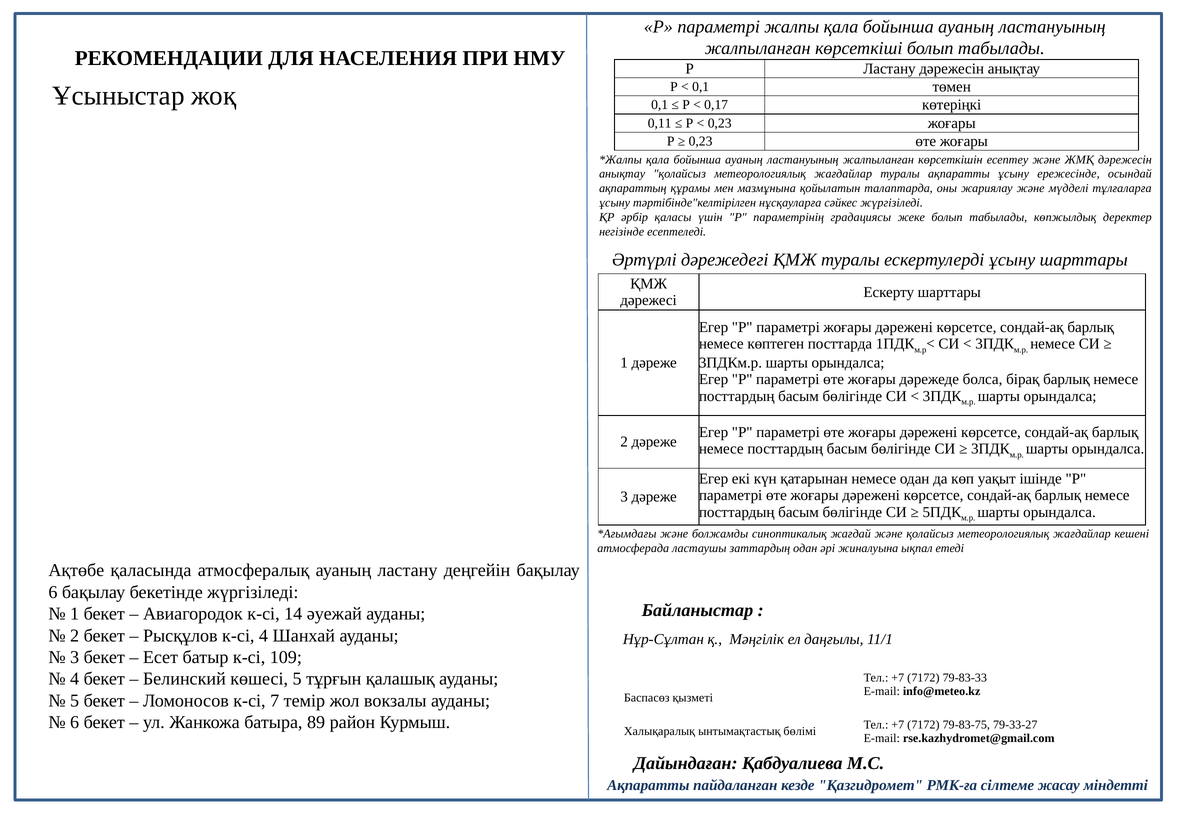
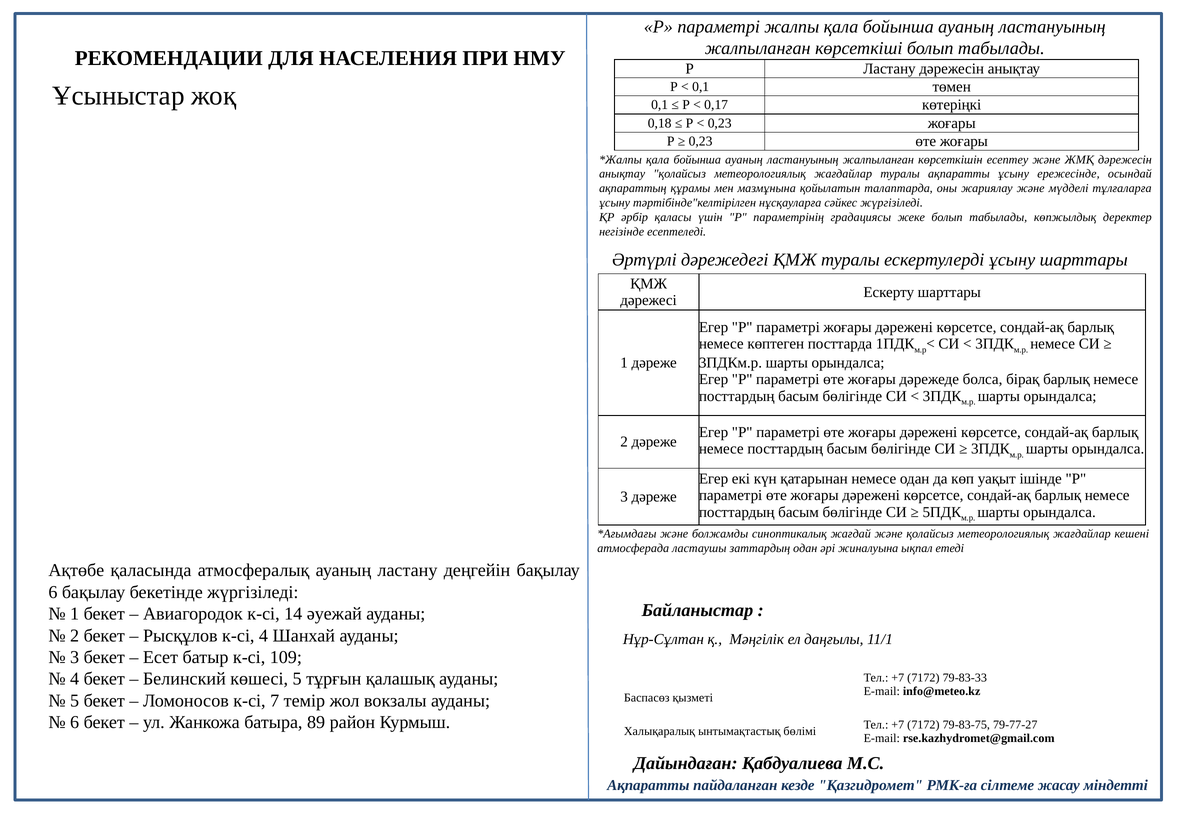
0,11: 0,11 -> 0,18 (660, 123)
79-33-27: 79-33-27 -> 79-77-27 (1015, 725)
